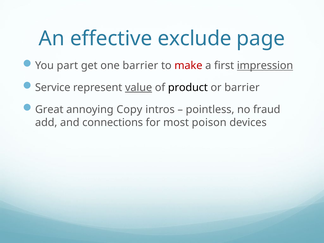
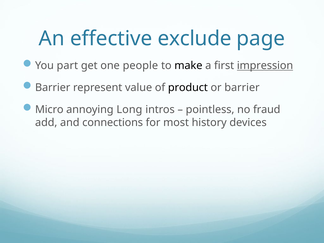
one barrier: barrier -> people (140, 66)
make colour: red -> black (188, 66)
Service: Service -> Barrier (53, 88)
value underline: present -> none (139, 88)
Great: Great -> Micro (49, 109)
Copy: Copy -> Long (129, 109)
poison: poison -> history (209, 122)
